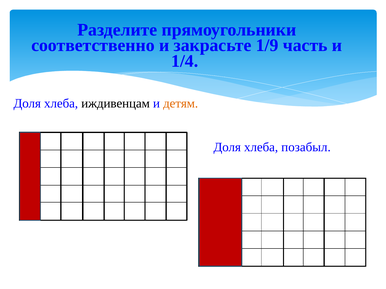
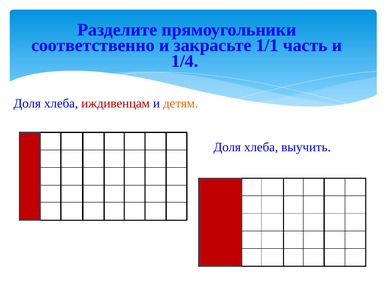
1/9: 1/9 -> 1/1 (267, 45)
иждивенцам colour: black -> red (116, 104)
позабыл: позабыл -> выучить (306, 147)
